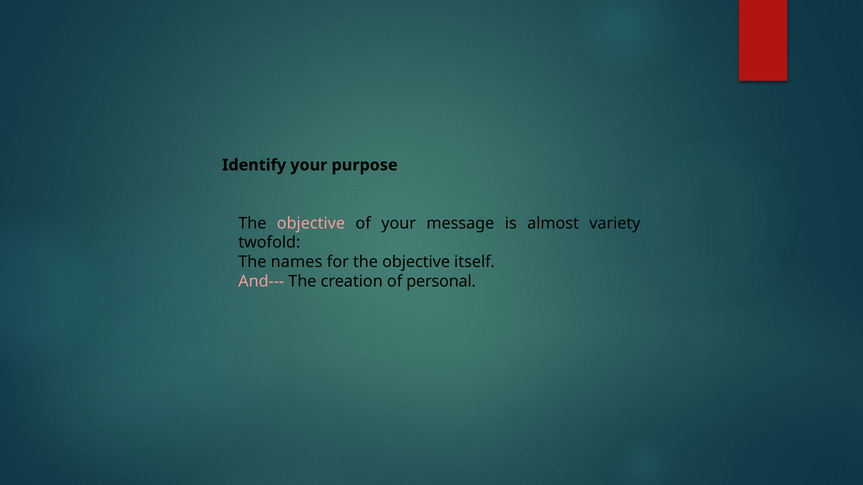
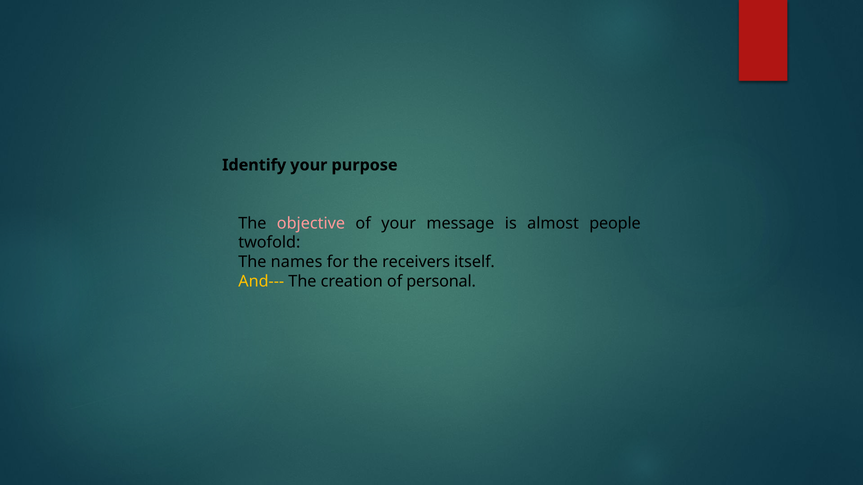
variety: variety -> people (615, 223)
for the objective: objective -> receivers (416, 262)
And--- colour: pink -> yellow (261, 282)
